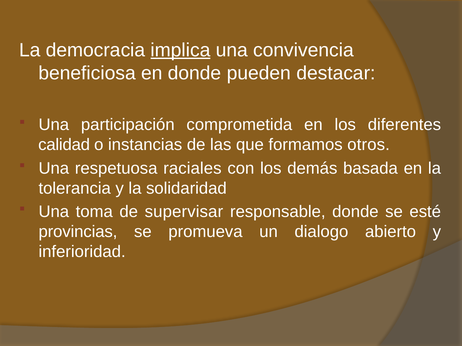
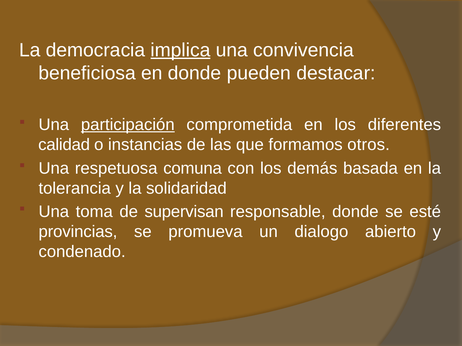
participación underline: none -> present (128, 125)
raciales: raciales -> comuna (193, 168)
supervisar: supervisar -> supervisan (184, 212)
inferioridad: inferioridad -> condenado (82, 252)
